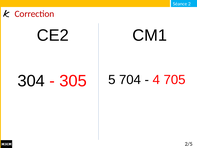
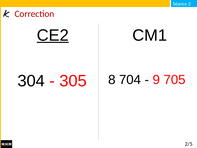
CE2 underline: none -> present (53, 35)
5: 5 -> 8 (112, 80)
4: 4 -> 9 (156, 80)
